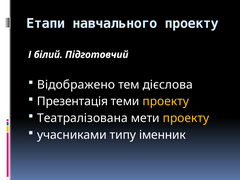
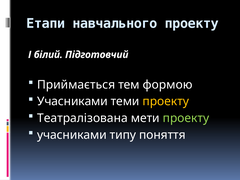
Відображено: Відображено -> Приймається (76, 85)
дієслова: дієслова -> формою (168, 85)
Презентація: Презентація -> Учасниками (72, 101)
проекту colour: yellow -> light green (186, 118)
іменник: іменник -> поняття (162, 135)
